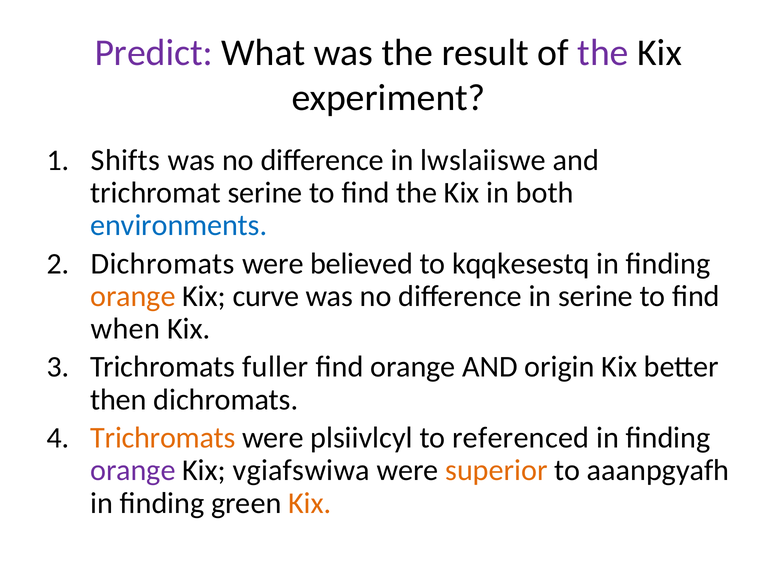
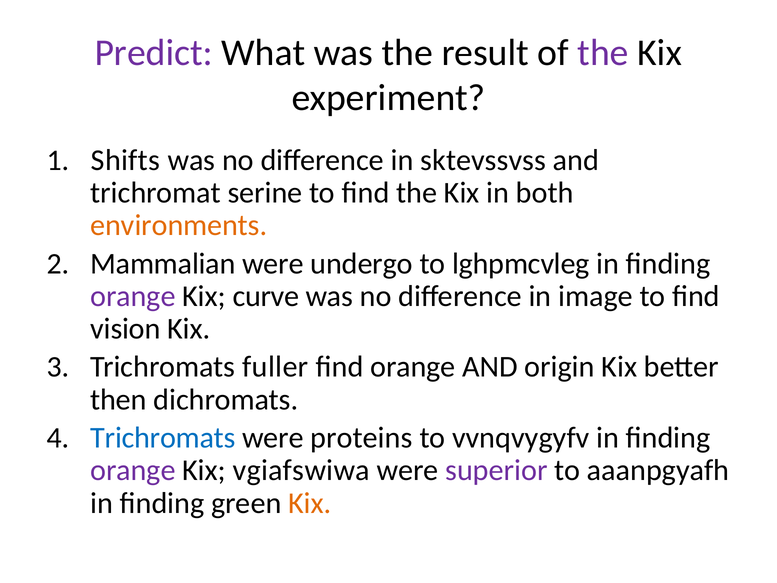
lwslaiiswe: lwslaiiswe -> sktevssvss (483, 160)
environments colour: blue -> orange (179, 225)
Dichromats: Dichromats -> Mammalian (163, 263)
believed: believed -> undergo (362, 263)
kqqkesestq: kqqkesestq -> lghpmcvleg (521, 263)
orange colour: orange -> purple (133, 296)
in serine: serine -> image (595, 296)
when: when -> vision (125, 329)
Trichromats colour: orange -> blue (163, 438)
plsiivlcyl: plsiivlcyl -> proteins (362, 438)
referenced: referenced -> vvnqvygyfv (521, 438)
superior colour: orange -> purple (496, 470)
